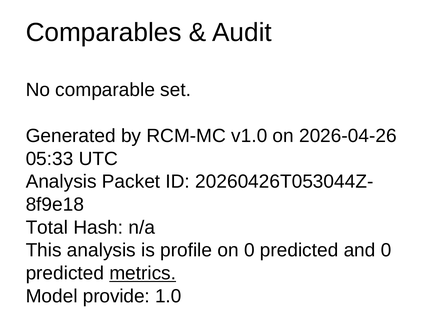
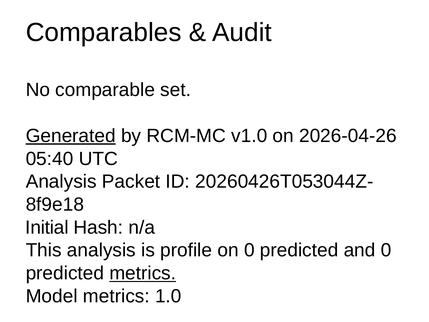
Generated underline: none -> present (71, 136)
05:33: 05:33 -> 05:40 (50, 159)
Total: Total -> Initial (47, 227)
Model provide: provide -> metrics (116, 296)
